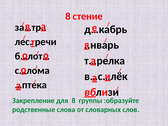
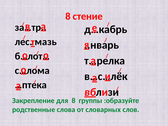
речи: речи -> мазь (46, 42)
